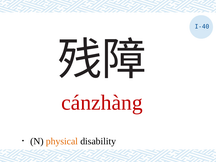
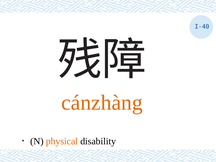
cánzhàng colour: red -> orange (102, 103)
